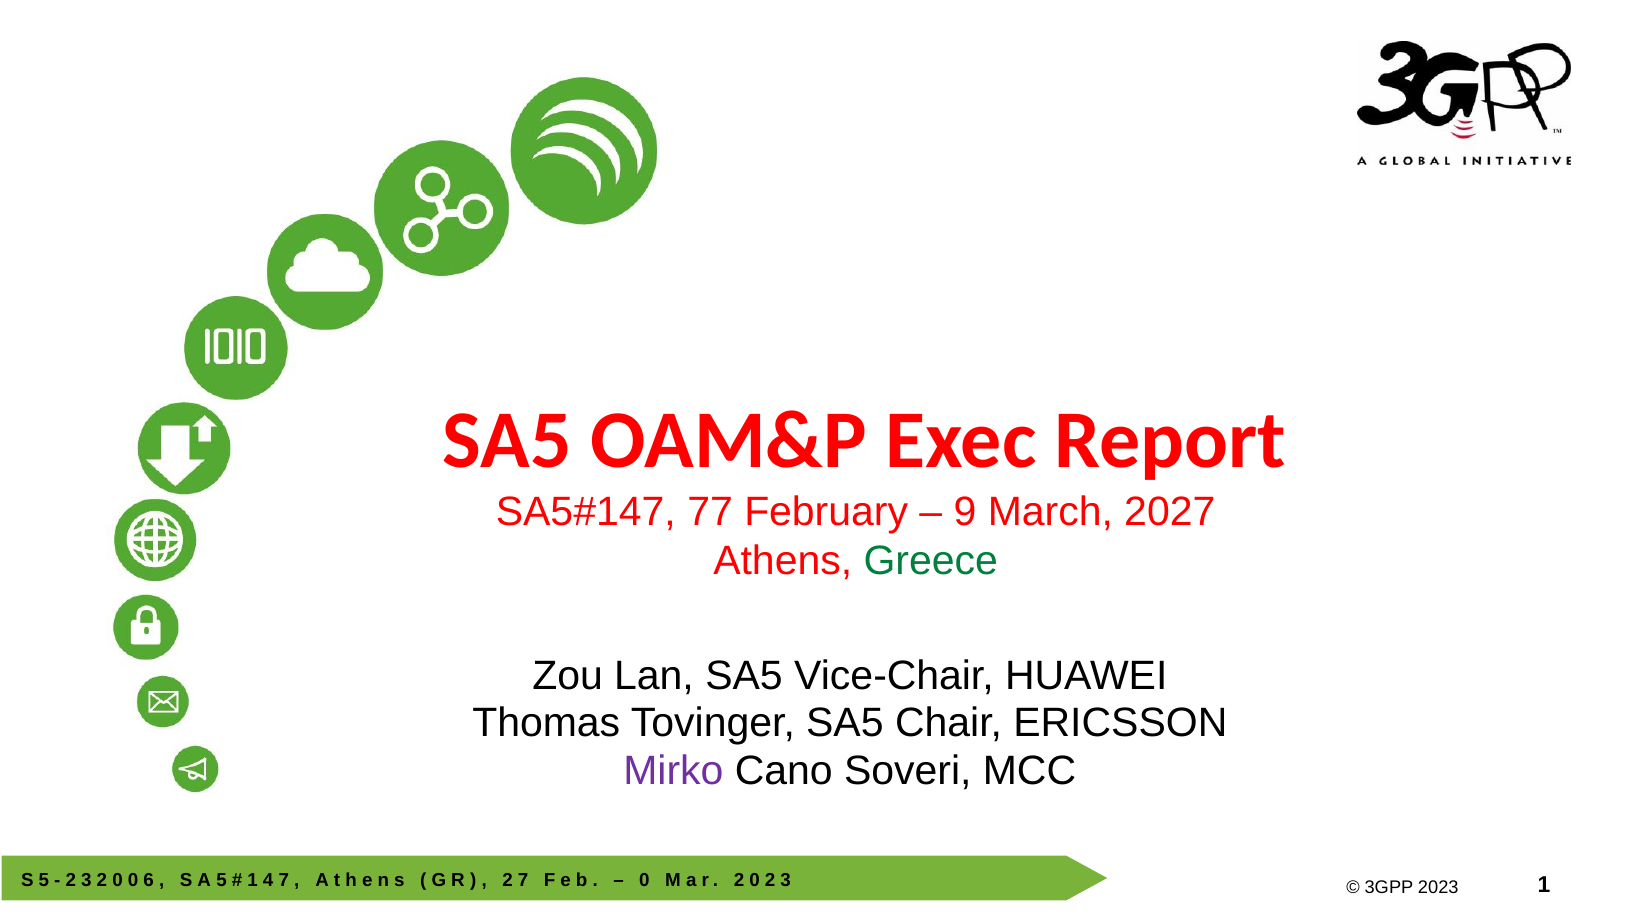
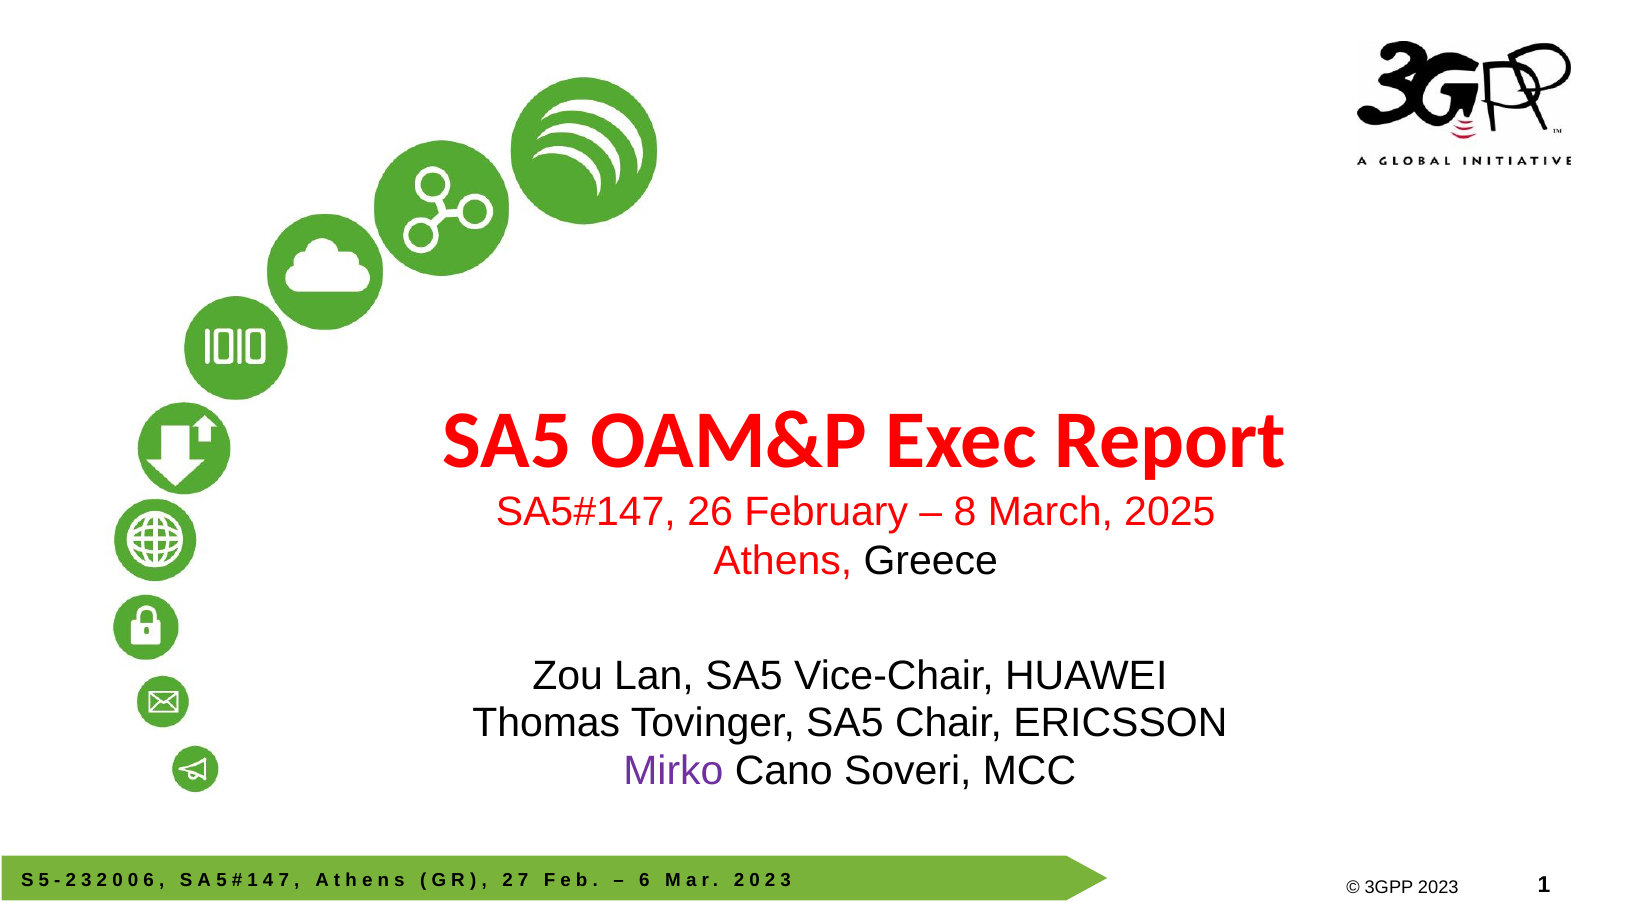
77: 77 -> 26 (710, 512)
9: 9 -> 8 (965, 512)
2027: 2027 -> 2025 (1170, 512)
Greece colour: green -> black (931, 561)
0: 0 -> 6 (644, 880)
